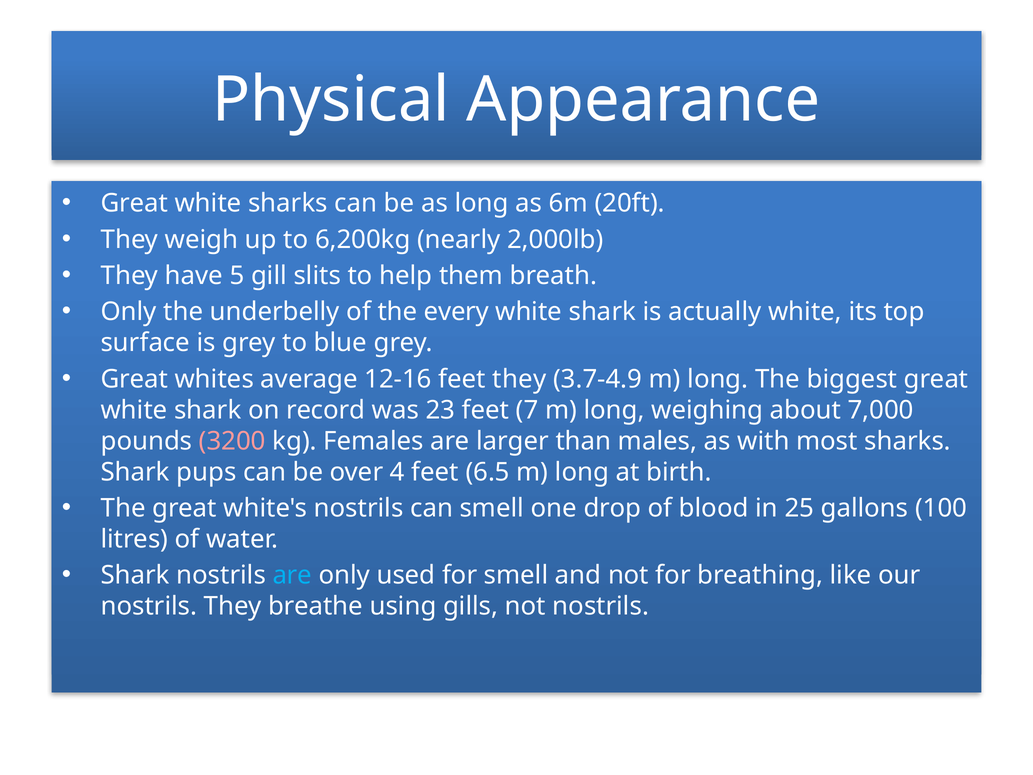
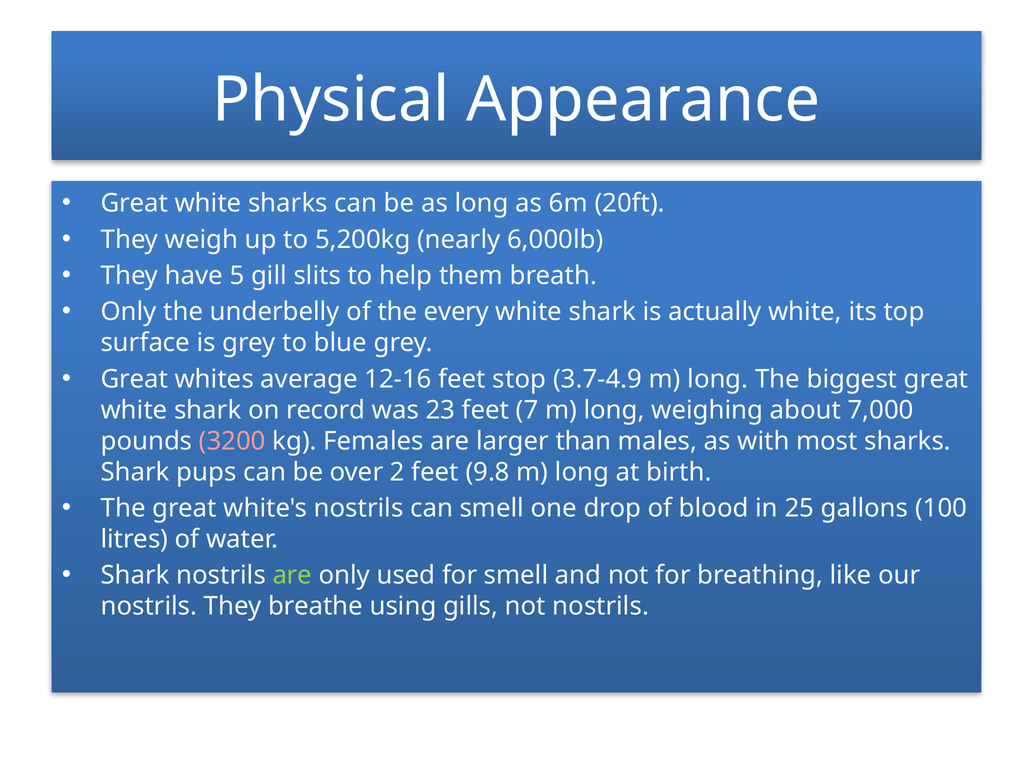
6,200kg: 6,200kg -> 5,200kg (363, 239)
2,000lb: 2,000lb -> 6,000lb (555, 239)
feet they: they -> stop (519, 379)
4: 4 -> 2 (397, 472)
6.5: 6.5 -> 9.8 (488, 472)
are colour: light blue -> light green (292, 575)
